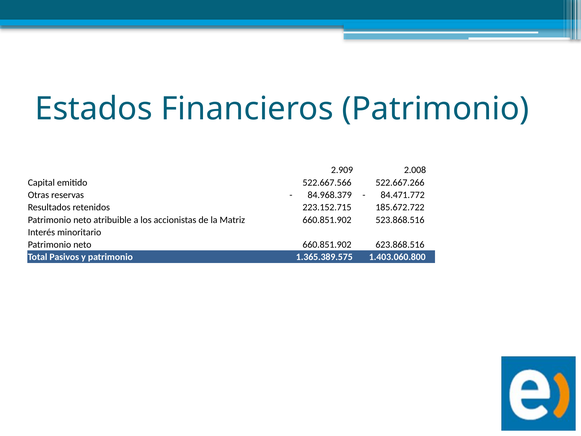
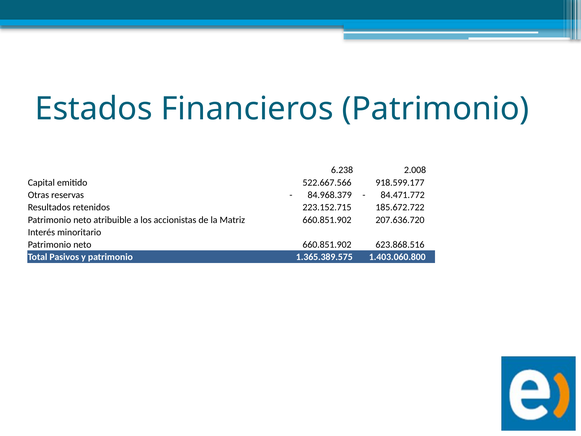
2.909: 2.909 -> 6.238 (342, 170)
522.667.266: 522.667.266 -> 918.599.177 (400, 182)
523.868.516: 523.868.516 -> 207.636.720 (400, 220)
